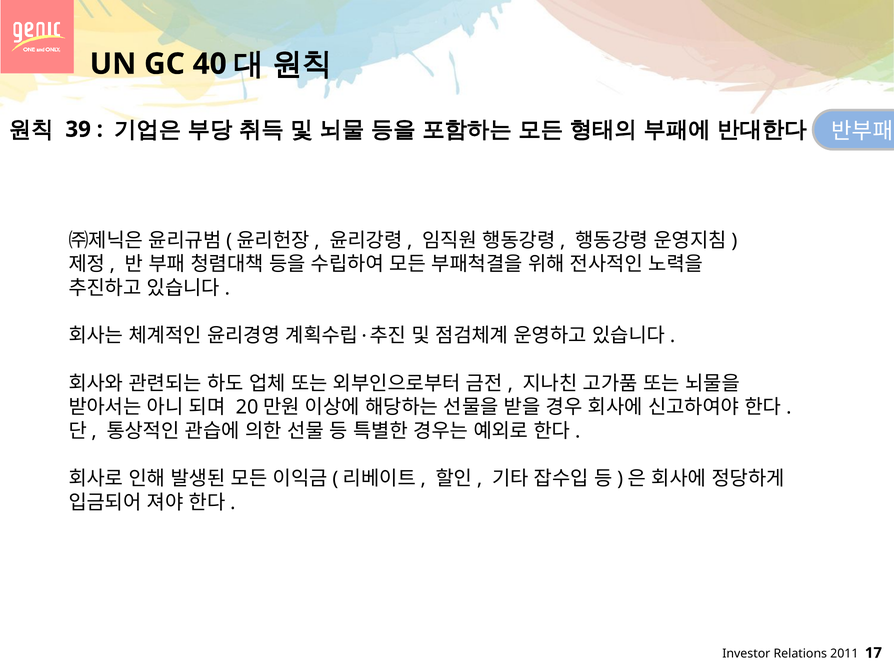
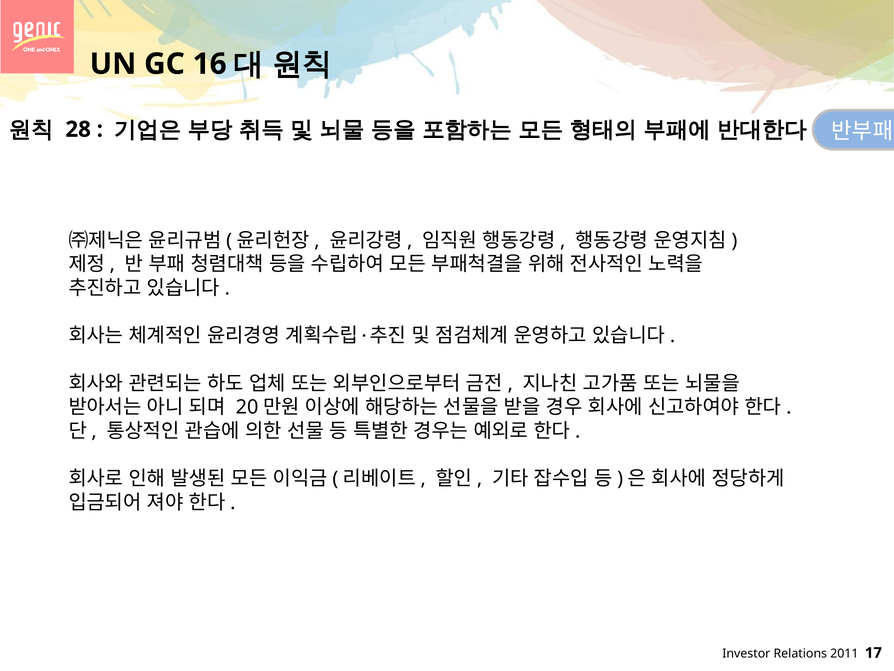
40: 40 -> 16 (210, 64)
39: 39 -> 28 (78, 129)
